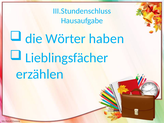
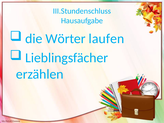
haben: haben -> laufen (106, 39)
